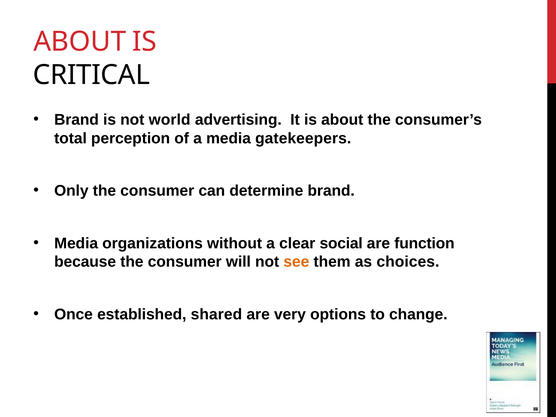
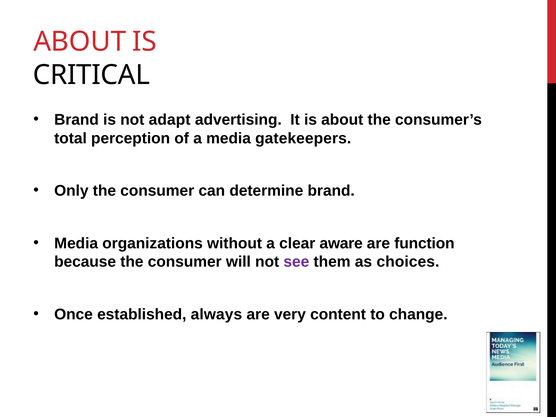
world: world -> adapt (170, 120)
social: social -> aware (341, 243)
see colour: orange -> purple (296, 262)
shared: shared -> always (216, 314)
options: options -> content (338, 314)
